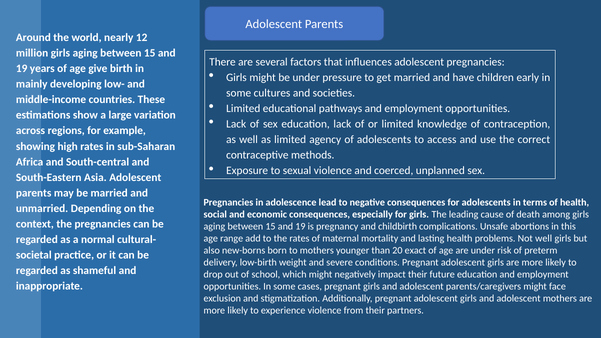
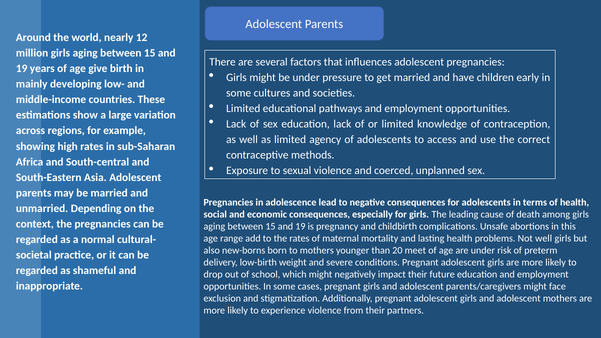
exact: exact -> meet (415, 250)
